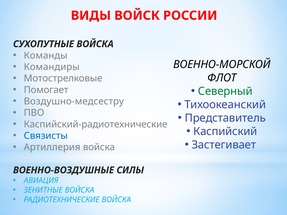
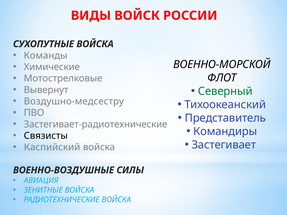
Командиры: Командиры -> Химические (52, 67)
Помогает: Помогает -> Вывернут (46, 90)
Каспийский-радиотехнические: Каспийский-радиотехнические -> Застегивает-радиотехнические (96, 124)
Каспийский: Каспийский -> Командиры (225, 132)
Связисты colour: blue -> black (46, 136)
Артиллерия: Артиллерия -> Каспийский (52, 147)
